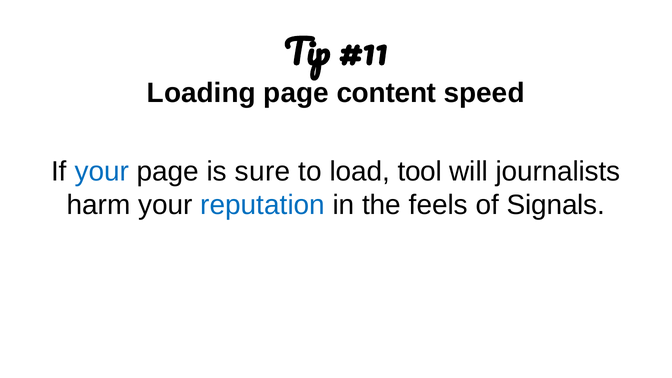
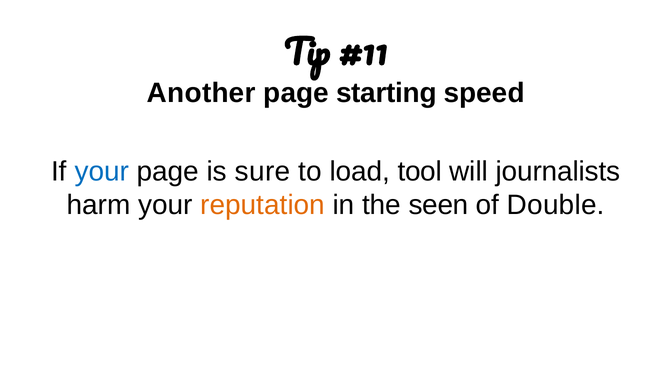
Loading: Loading -> Another (201, 93)
content: content -> starting (386, 93)
reputation colour: blue -> orange (263, 205)
feels: feels -> seen (439, 205)
Signals: Signals -> Double (556, 205)
